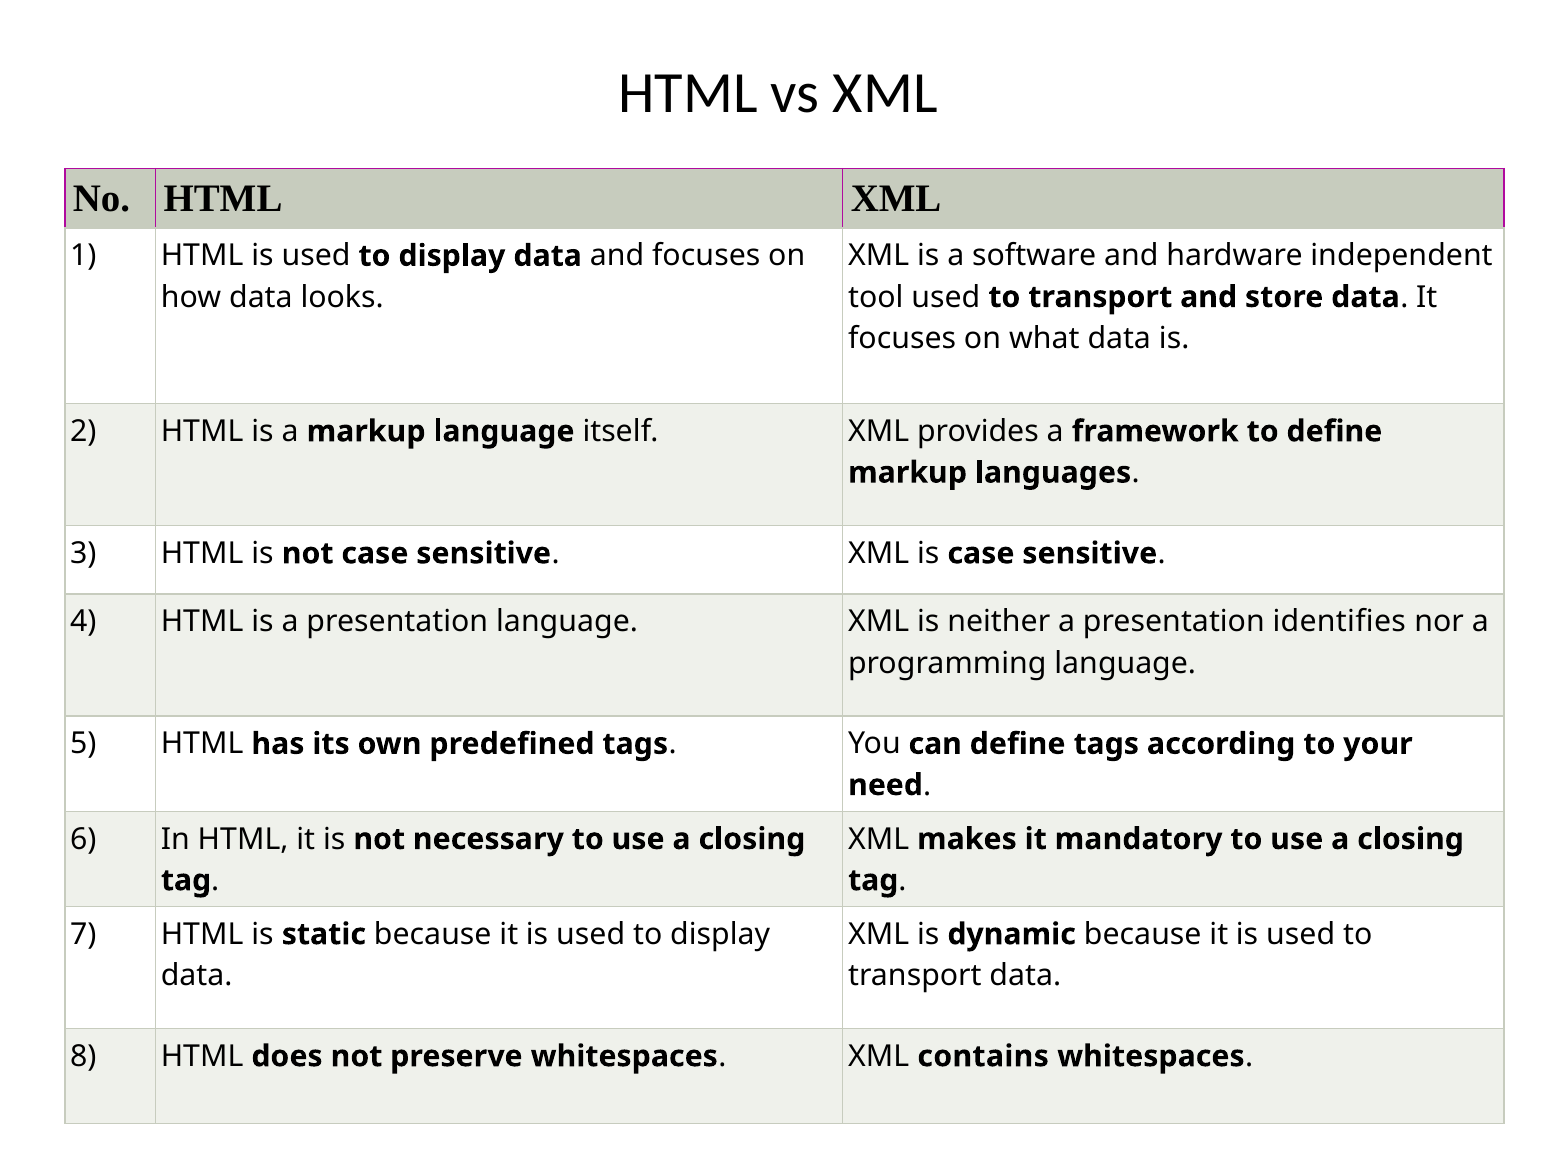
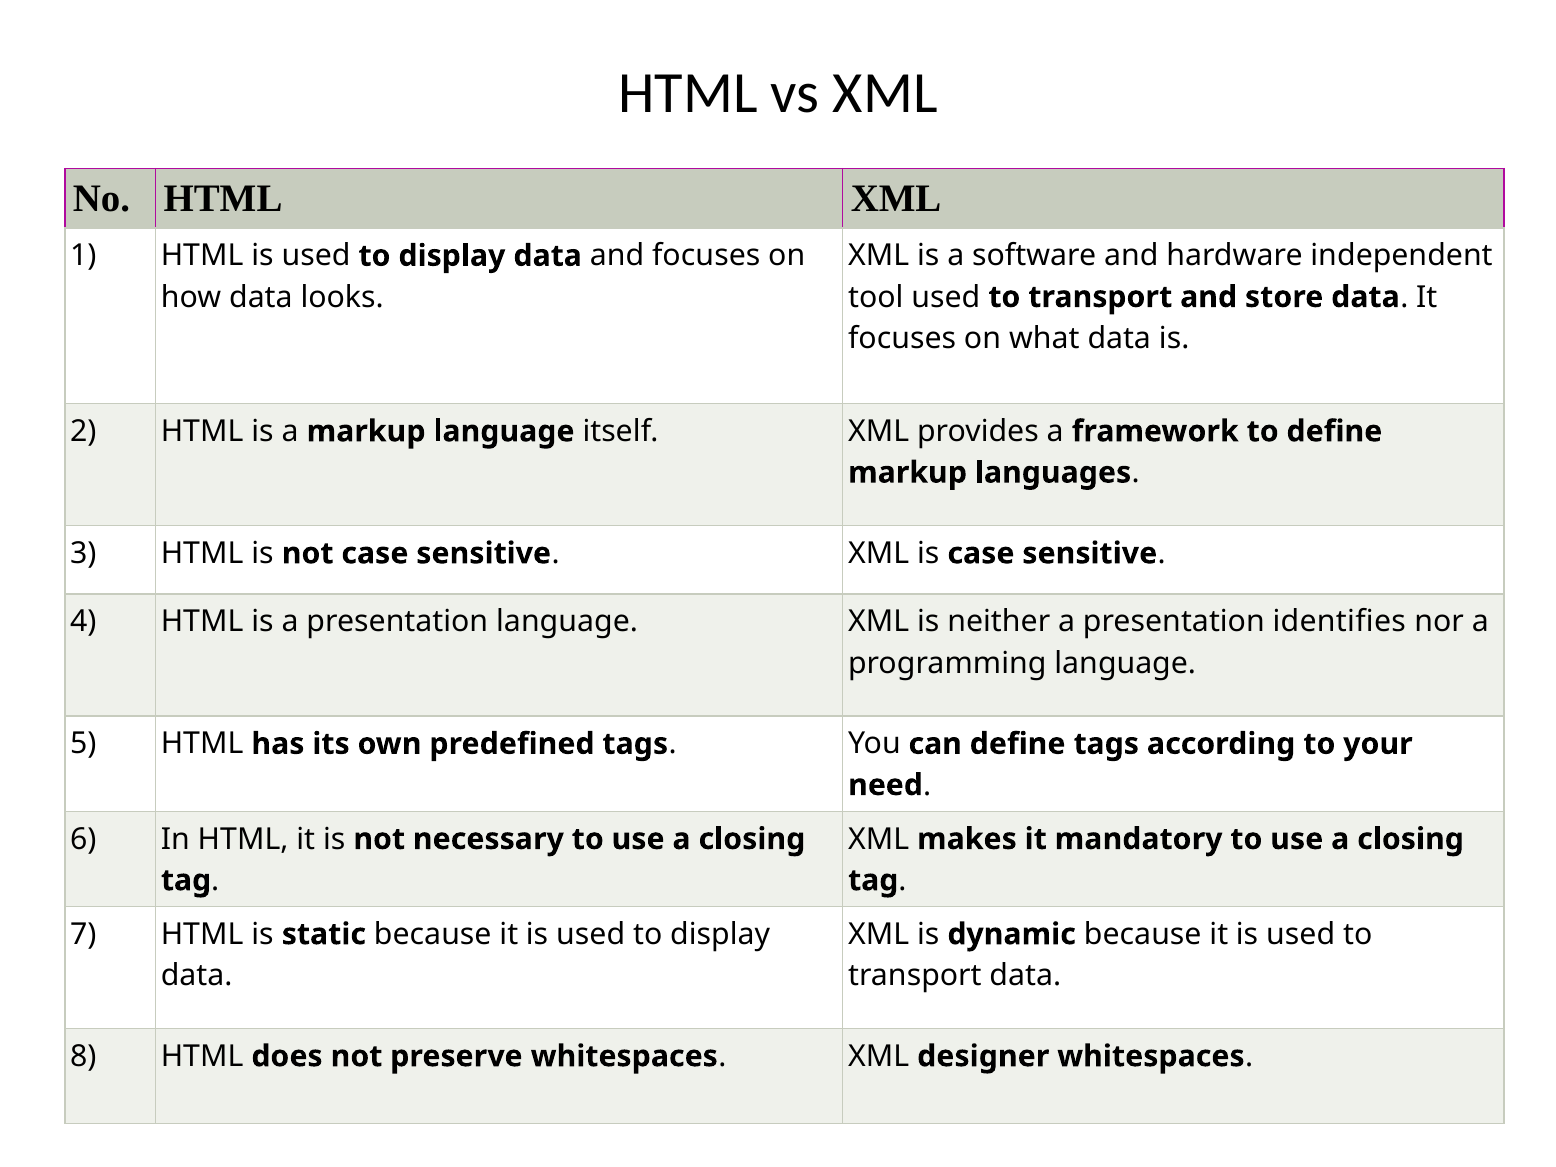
contains: contains -> designer (983, 1056)
